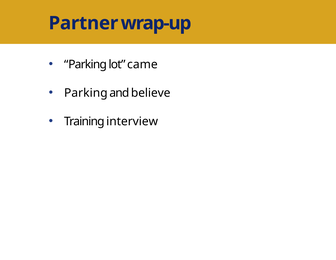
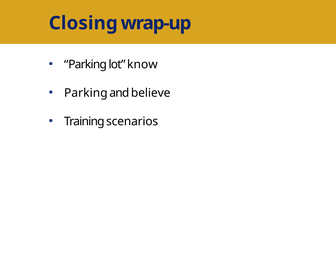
Partner: Partner -> Closing (83, 23)
came: came -> know (142, 64)
interview: interview -> scenarios (132, 121)
